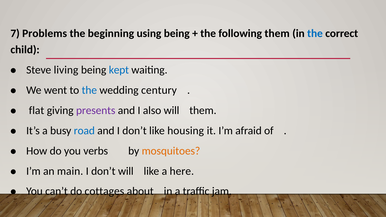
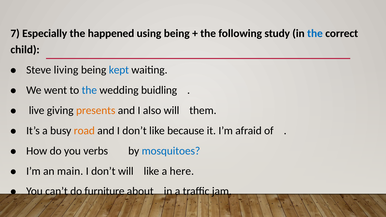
Problems: Problems -> Especially (45, 33)
beginning: beginning -> happened (111, 33)
following them: them -> study (277, 33)
century: century -> buidling (159, 90)
flat: flat -> live (37, 110)
presents colour: purple -> orange (96, 110)
road colour: blue -> orange (84, 131)
housing: housing -> because (186, 131)
mosquitoes colour: orange -> blue (171, 151)
cottages: cottages -> furniture (105, 191)
